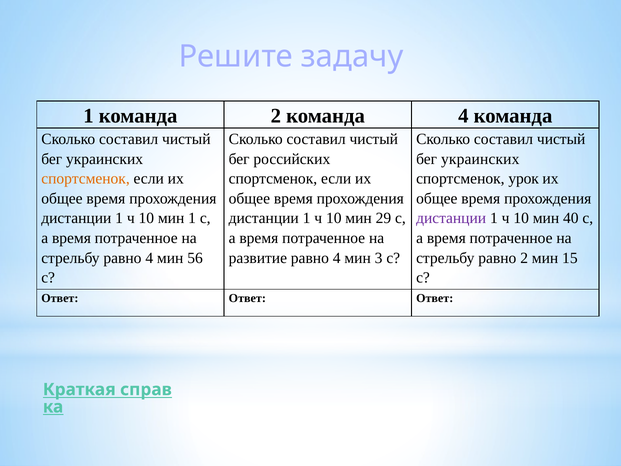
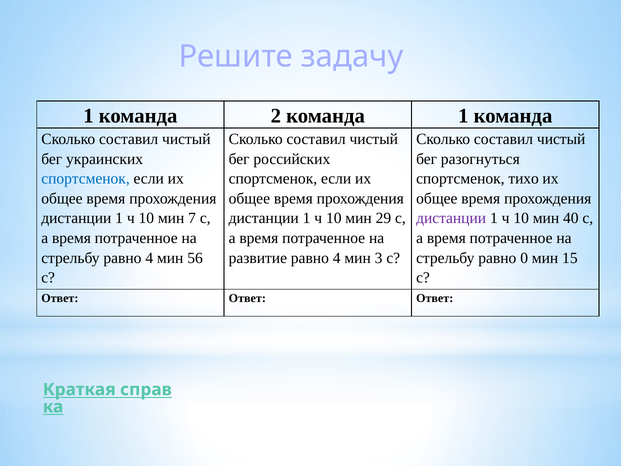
команда 4: 4 -> 1 (463, 116)
украинских: украинских -> разогнуться (480, 159)
спортсменок colour: orange -> blue (86, 179)
урок: урок -> тихо (524, 179)
мин 1: 1 -> 7 (192, 218)
равно 2: 2 -> 0 (524, 258)
